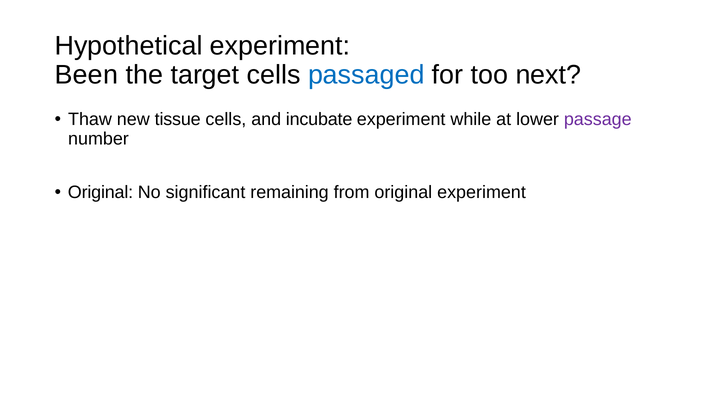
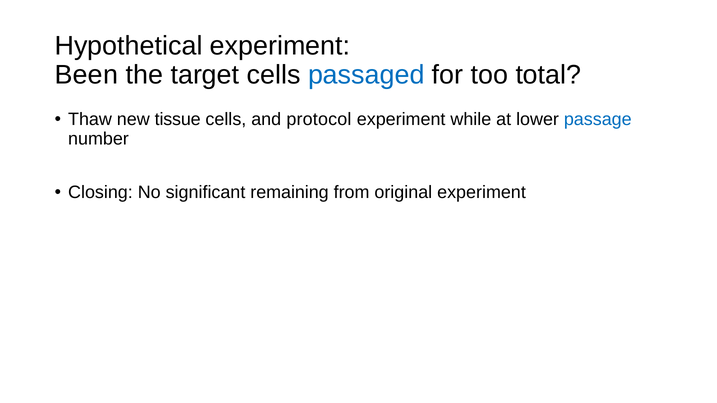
next: next -> total (548, 75)
incubate: incubate -> protocol (319, 120)
passage colour: purple -> blue (598, 120)
Original: Original -> Closing (100, 193)
